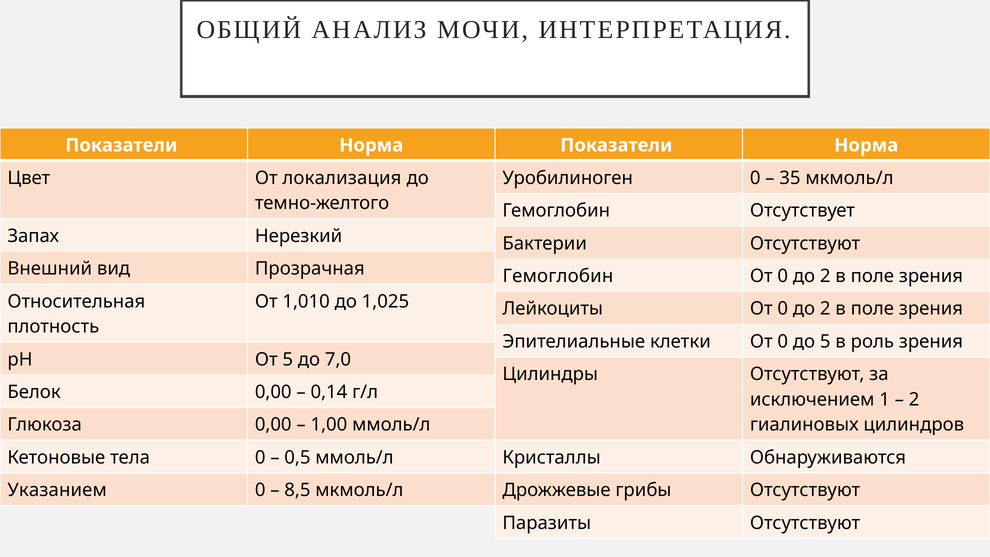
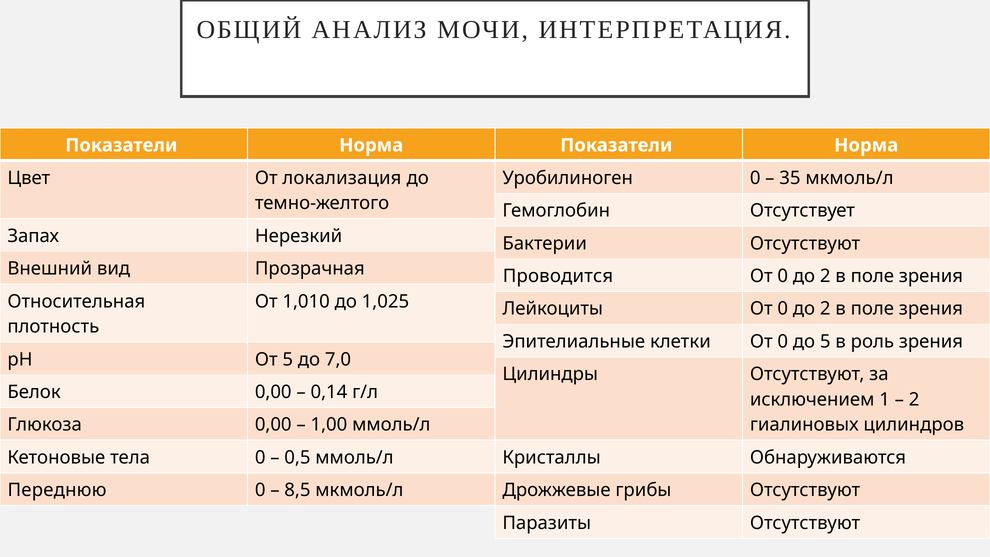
Гемоглобин: Гемоглобин -> Проводится (558, 276)
Указанием: Указанием -> Переднюю (57, 490)
